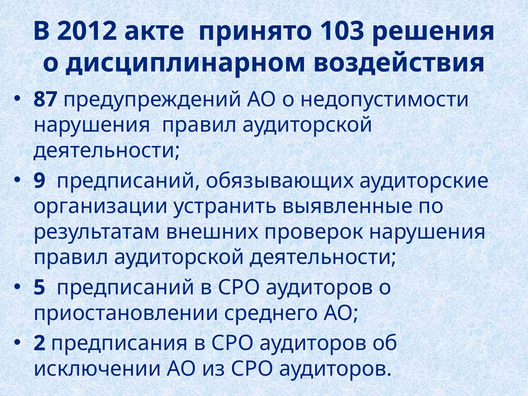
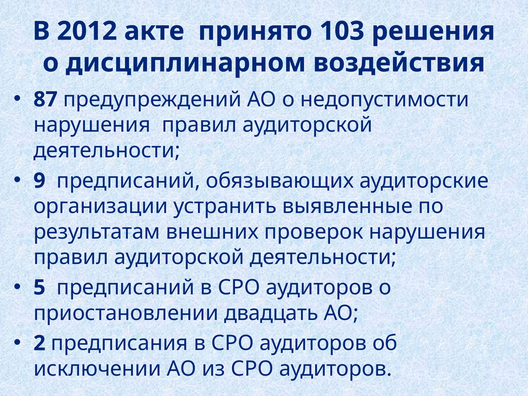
среднего: среднего -> двадцать (271, 313)
